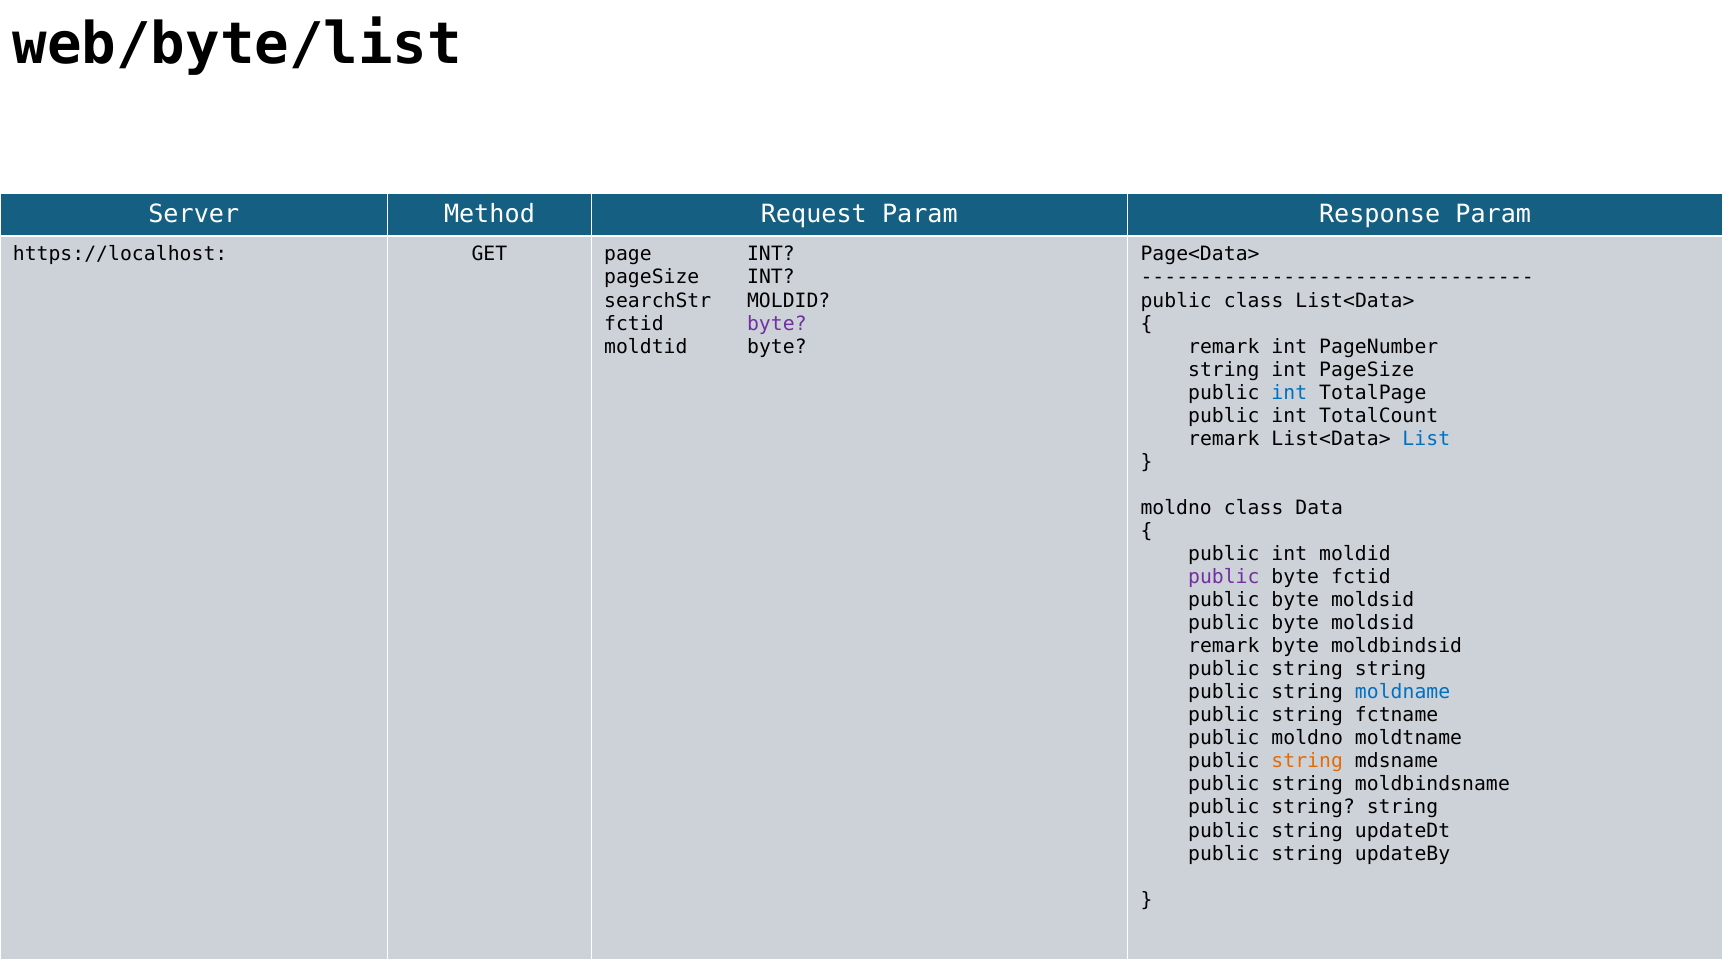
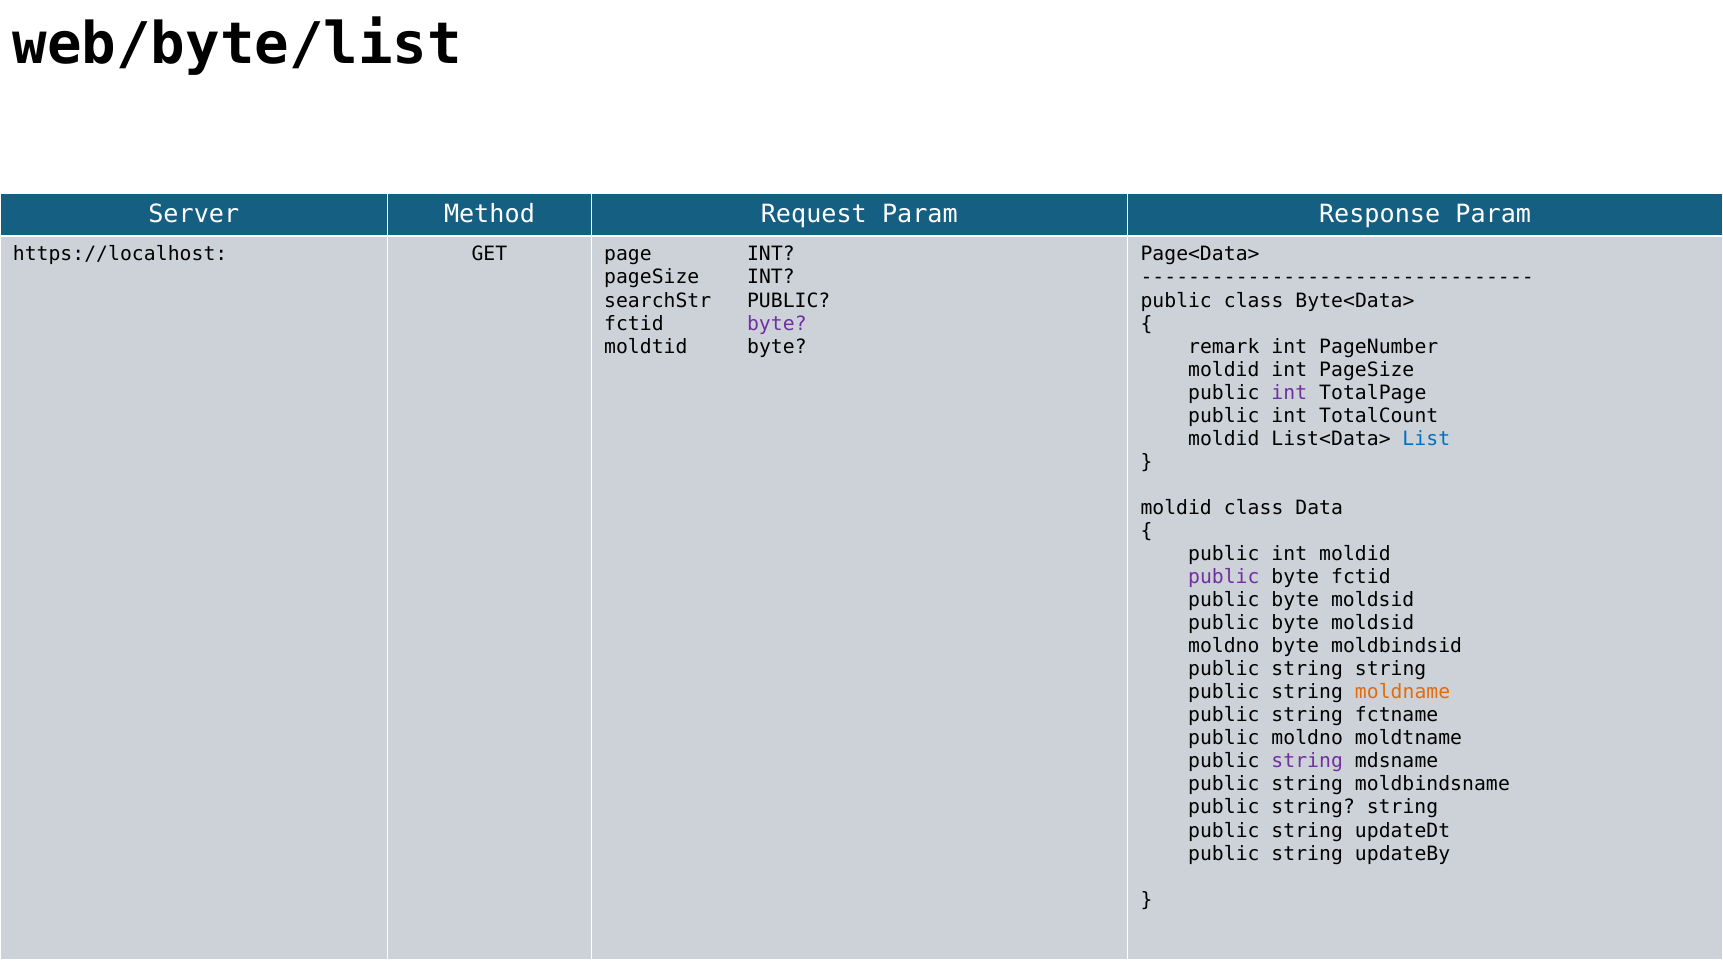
searchStr MOLDID: MOLDID -> PUBLIC (789, 301)
class List<Data>: List<Data> -> Byte<Data> (1355, 301)
string: string -> moldid (1224, 370)
int colour: blue -> purple (1289, 393)
remark: remark -> moldid (1224, 439)
moldno: moldno -> moldid (1176, 508)
remark: remark -> moldno (1224, 646)
moldname colour: blue -> orange (1403, 692)
string colour: orange -> purple (1307, 762)
